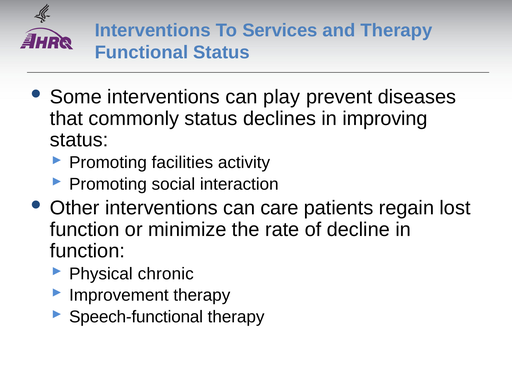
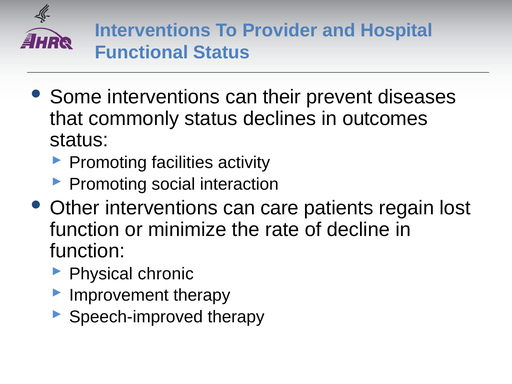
Services: Services -> Provider (280, 30)
and Therapy: Therapy -> Hospital (397, 30)
play: play -> their (282, 97)
improving: improving -> outcomes (385, 118)
Speech-functional: Speech-functional -> Speech-improved (136, 317)
